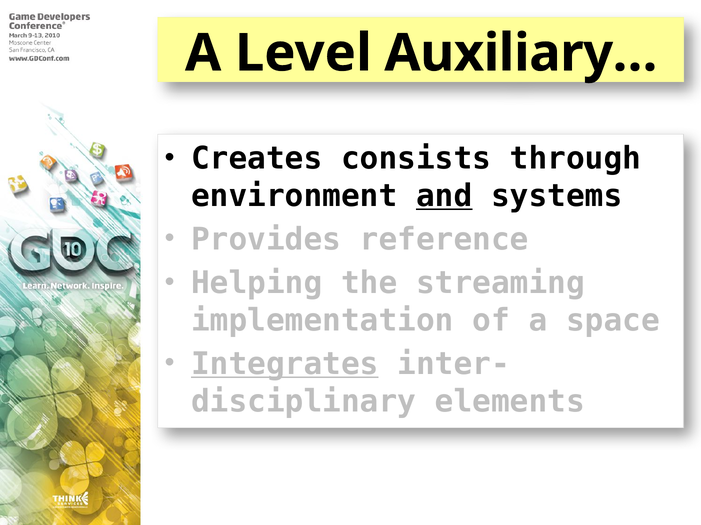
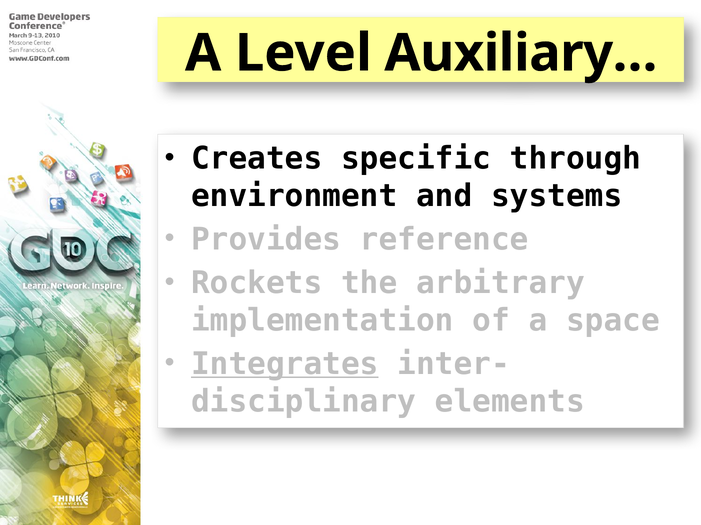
consists: consists -> specific (416, 159)
and underline: present -> none (444, 196)
Helping: Helping -> Rockets (257, 283)
streaming: streaming -> arbitrary (500, 283)
